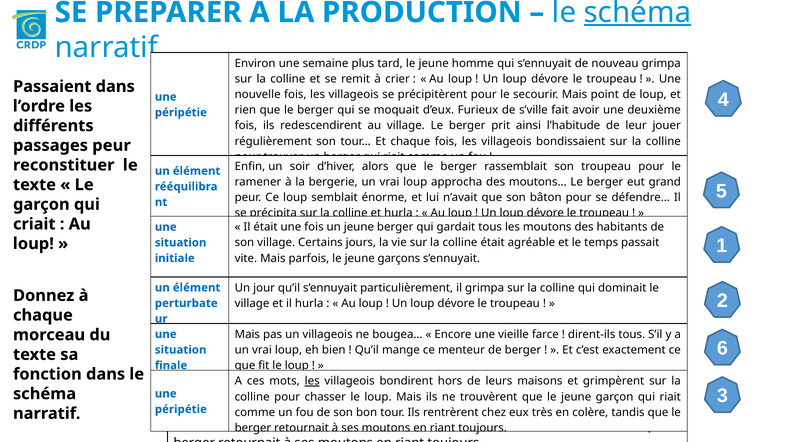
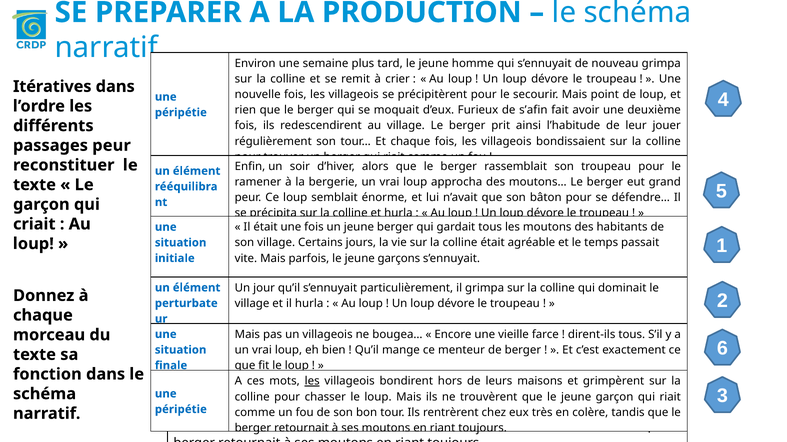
schéma underline: present -> none (637, 12)
Passaient: Passaient -> Itératives (52, 87)
s’ville: s’ville -> s’afin (533, 110)
